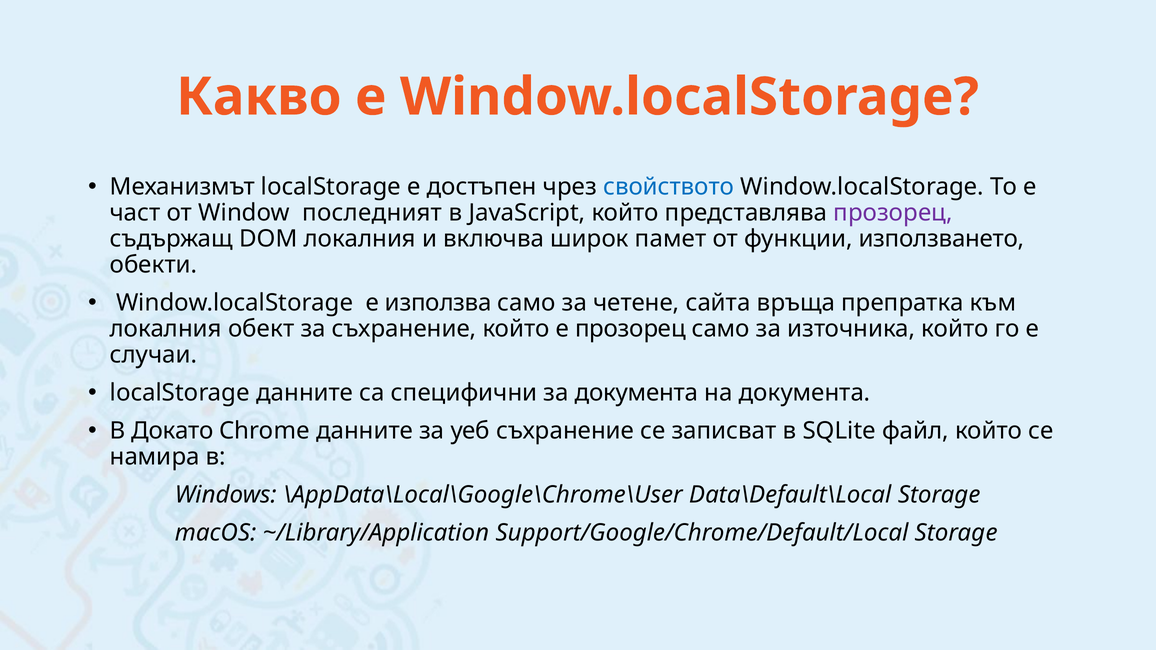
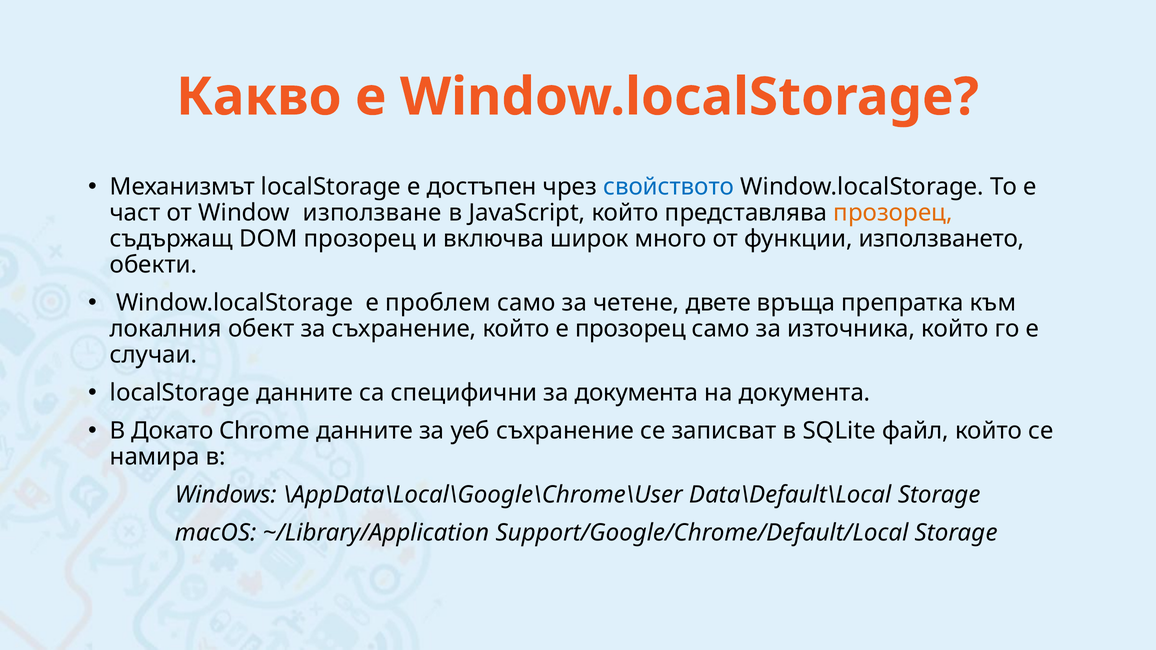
последният: последният -> използване (372, 213)
прозорец colour: purple -> orange (893, 213)
DOM локалния: локалния -> прозорец (360, 239)
памет: памет -> много (671, 239)
използва: използва -> проблем (438, 303)
сайта: сайта -> двете (718, 303)
